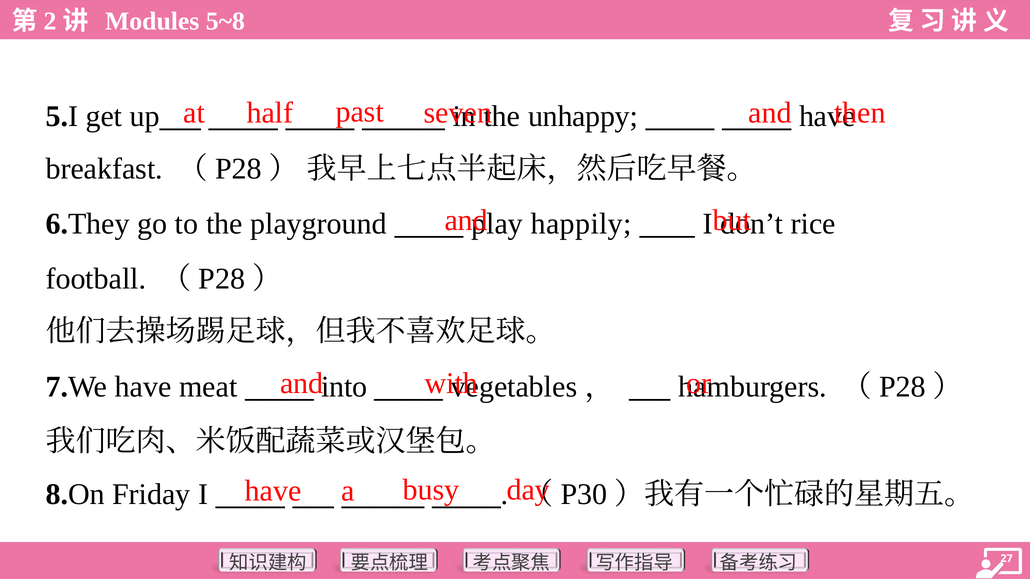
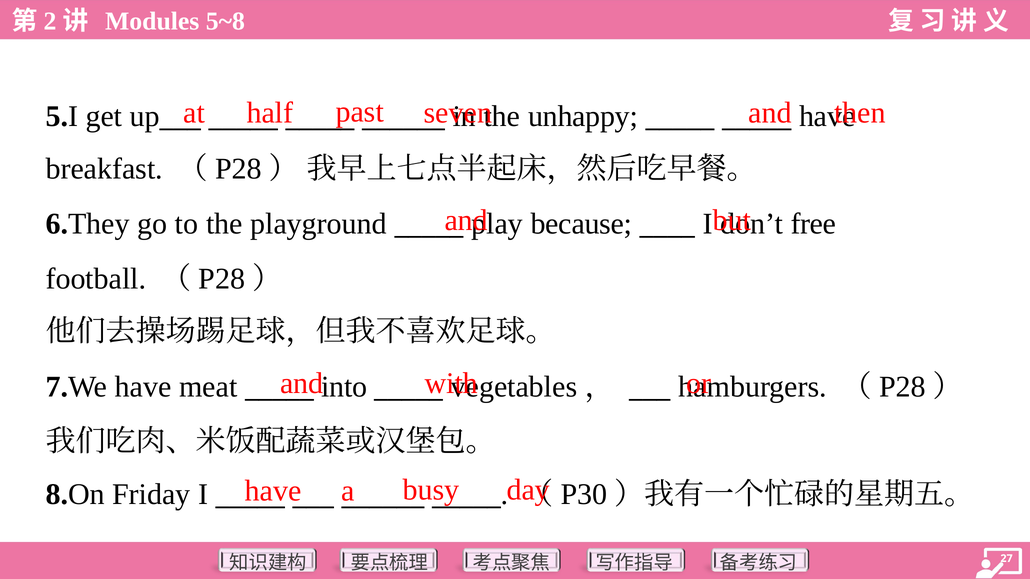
happily: happily -> because (581, 224)
rice: rice -> free (813, 224)
